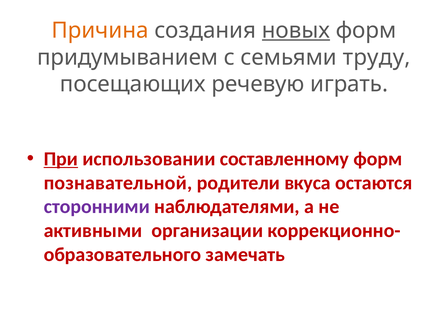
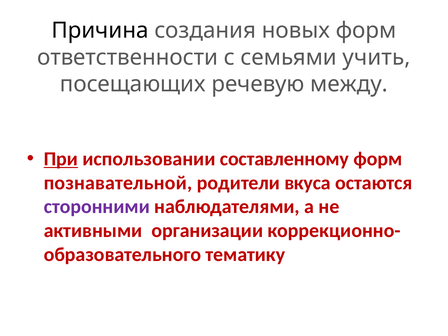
Причина colour: orange -> black (100, 30)
новых underline: present -> none (296, 30)
придумыванием: придумыванием -> ответственности (128, 57)
труду: труду -> учить (377, 57)
играть: играть -> между (349, 84)
замечать: замечать -> тематику (245, 254)
